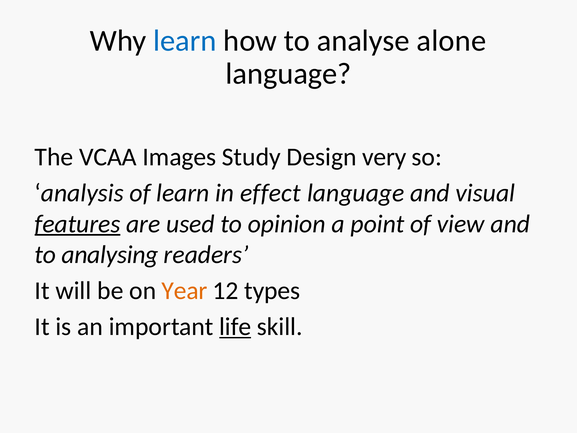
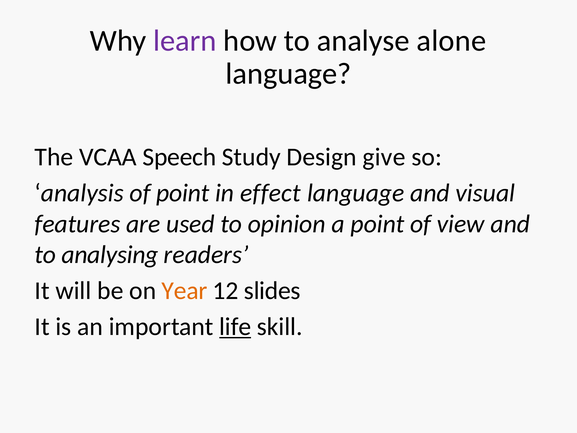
learn colour: blue -> purple (185, 41)
Images: Images -> Speech (179, 157)
very: very -> give (384, 157)
of learn: learn -> point (183, 193)
features underline: present -> none (77, 224)
types: types -> slides (272, 290)
